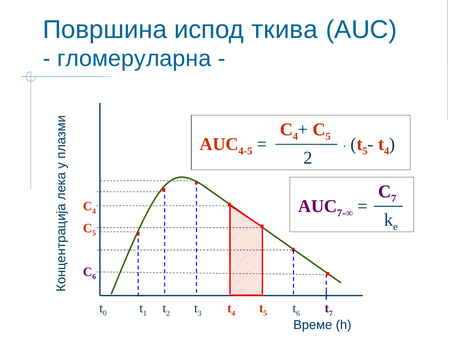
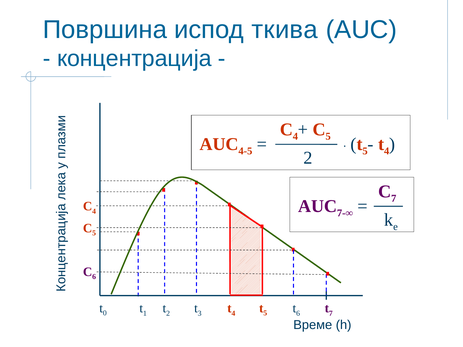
гломеруларна: гломеруларна -> концентрација (134, 59)
